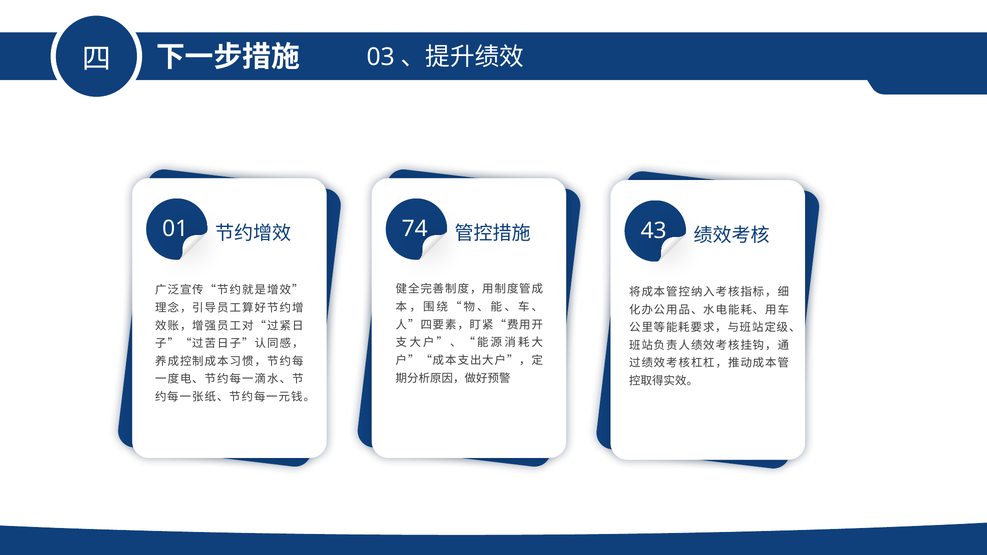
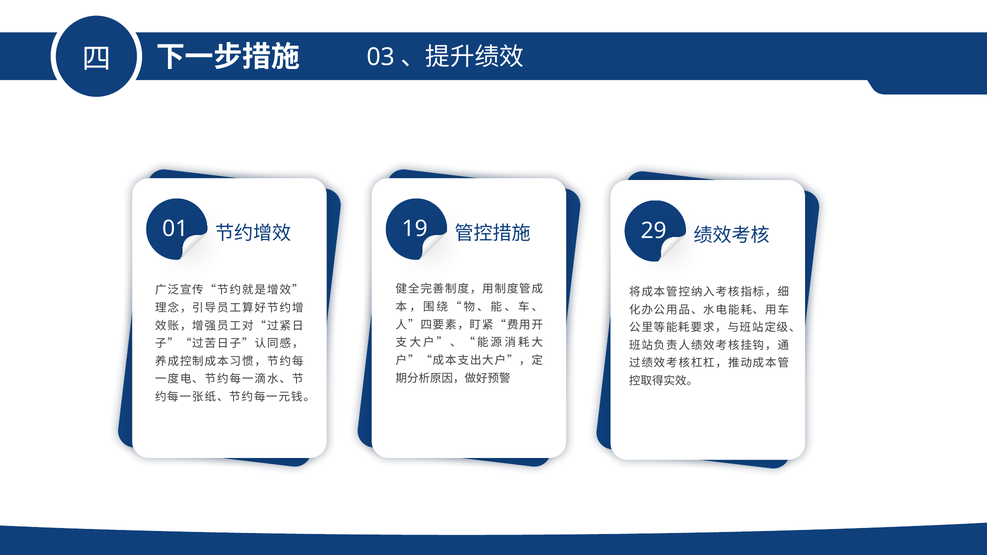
74: 74 -> 19 (415, 229)
43: 43 -> 29 (654, 231)
